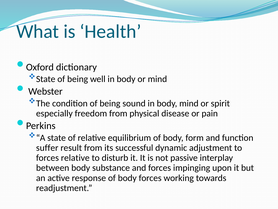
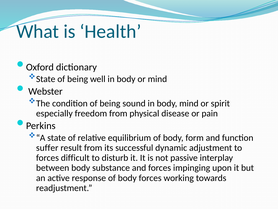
forces relative: relative -> difficult (75, 158)
